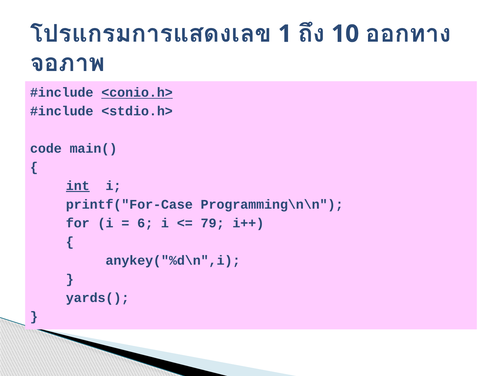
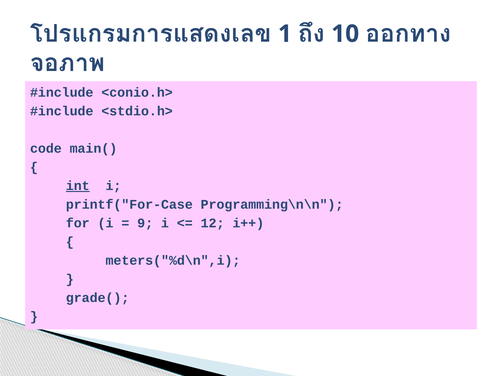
<conio.h> underline: present -> none (137, 93)
6: 6 -> 9 (145, 223)
79: 79 -> 12 (213, 223)
anykey("%d\n",i: anykey("%d\n",i -> meters("%d\n",i (173, 261)
yards(: yards( -> grade( (98, 298)
